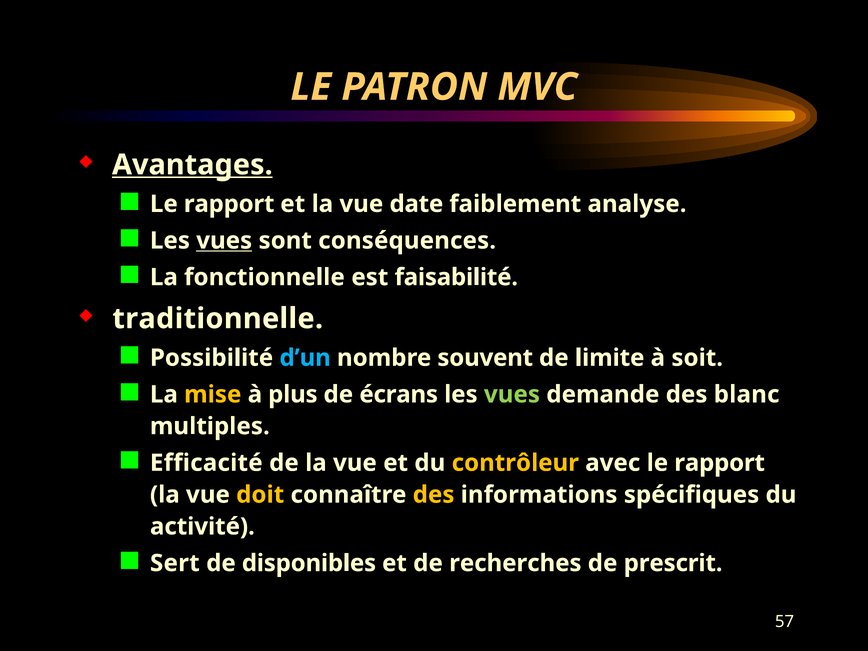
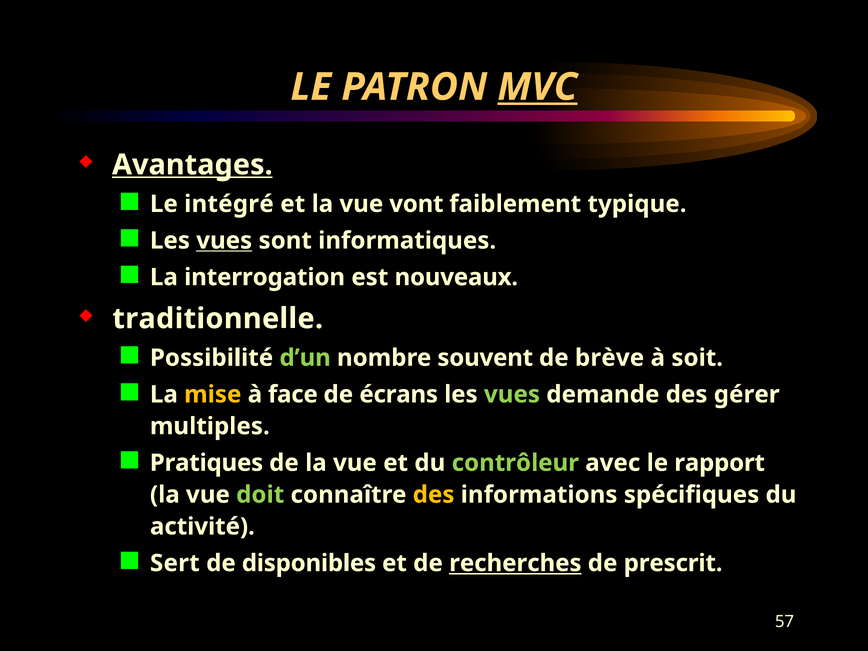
MVC underline: none -> present (537, 87)
rapport: rapport -> intégré (229, 204)
date: date -> vont (416, 204)
analyse: analyse -> typique (637, 204)
conséquences: conséquences -> informatiques (407, 241)
fonctionnelle: fonctionnelle -> interrogation (265, 277)
faisabilité: faisabilité -> nouveaux (456, 277)
d’un colour: light blue -> light green (305, 358)
limite: limite -> brève (610, 358)
plus: plus -> face (293, 394)
blanc: blanc -> gérer (747, 394)
Efficacité: Efficacité -> Pratiques (207, 463)
contrôleur colour: yellow -> light green (515, 463)
doit colour: yellow -> light green (260, 495)
recherches underline: none -> present (515, 563)
